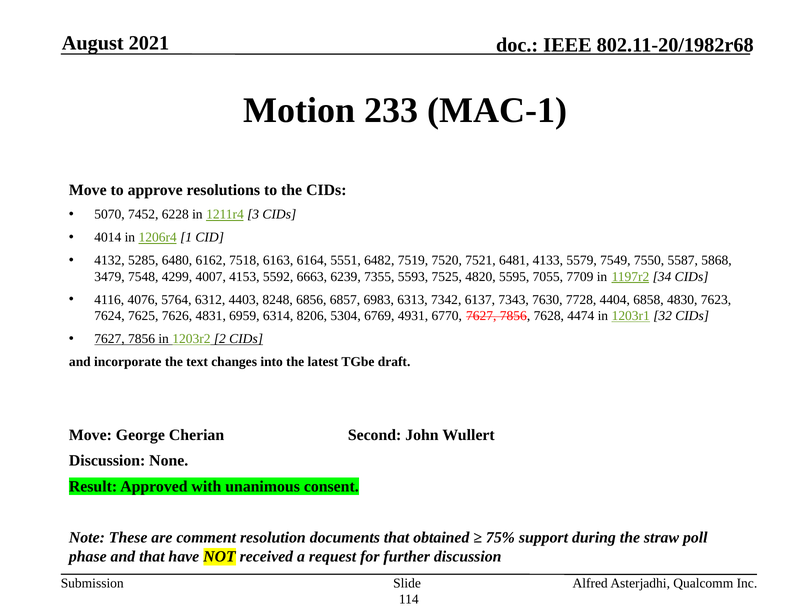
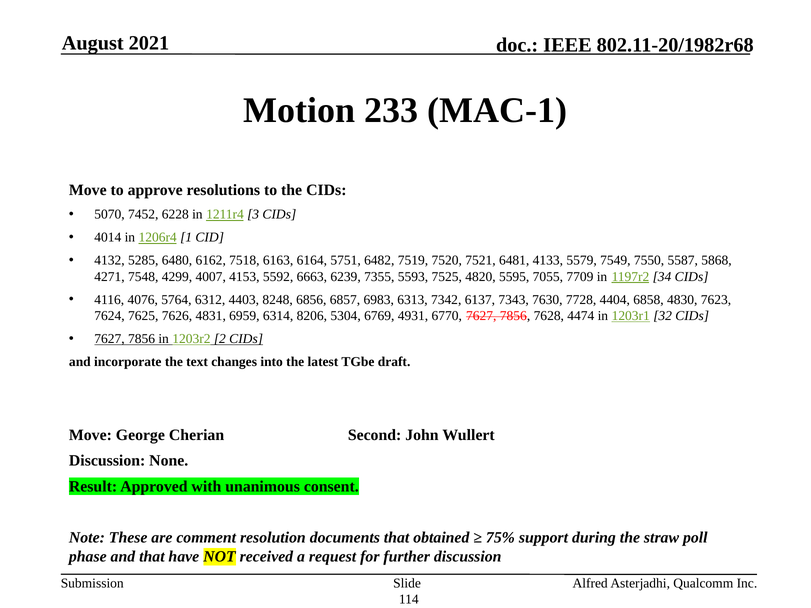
5551: 5551 -> 5751 (346, 261)
3479: 3479 -> 4271 (110, 277)
